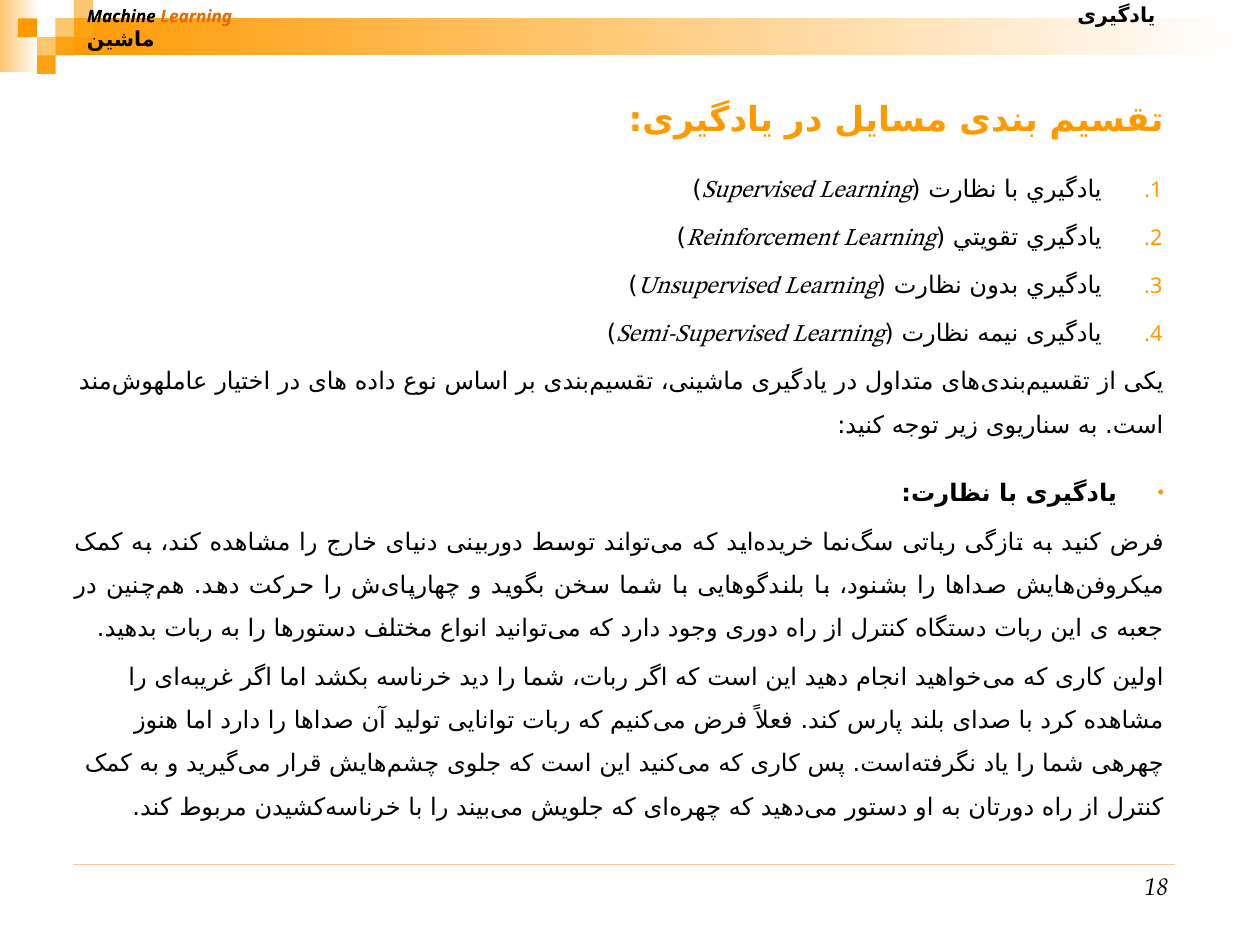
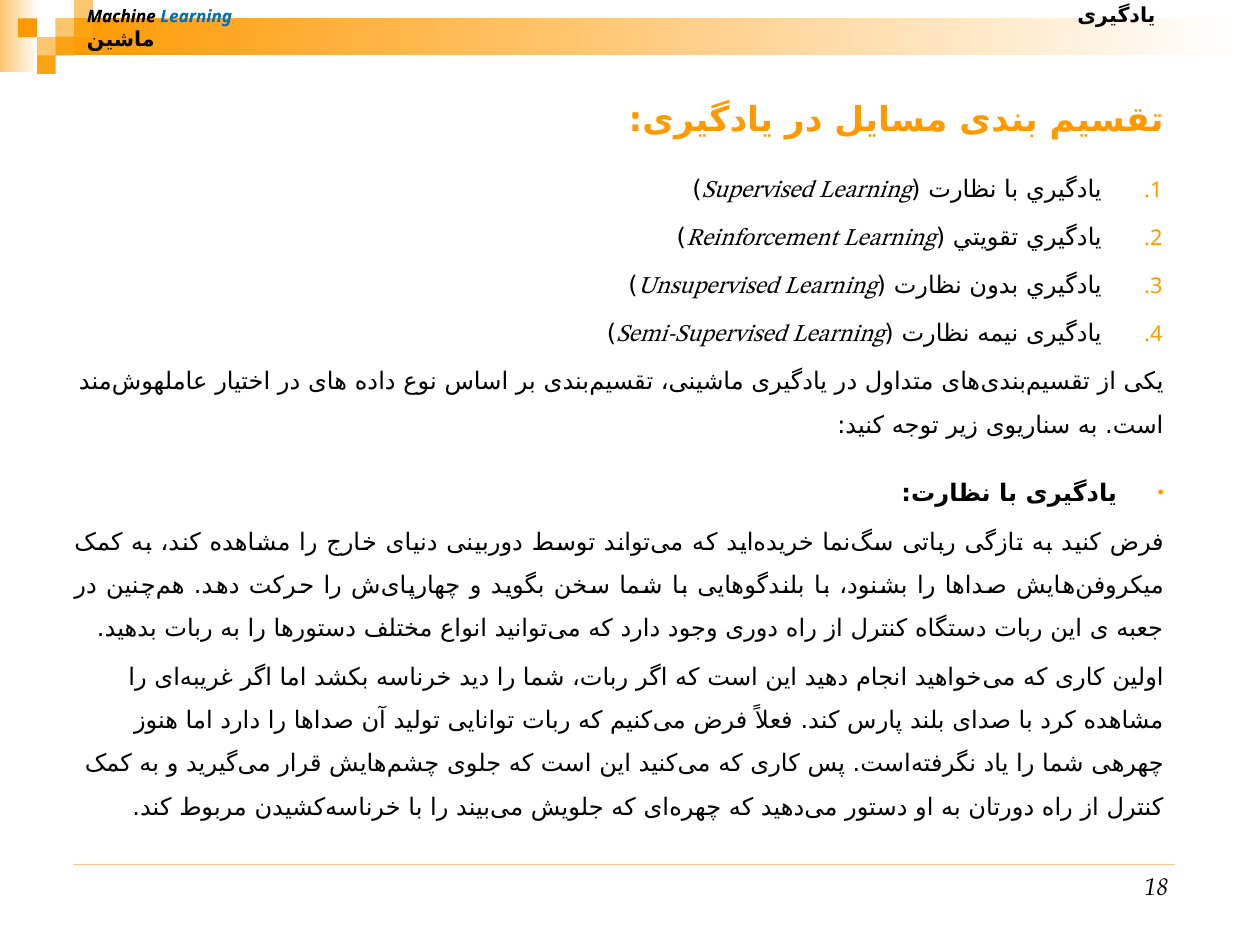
Learning colour: orange -> blue (196, 16)
